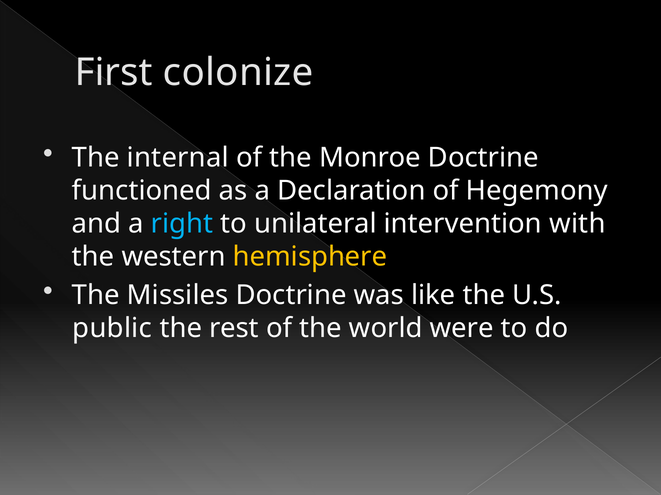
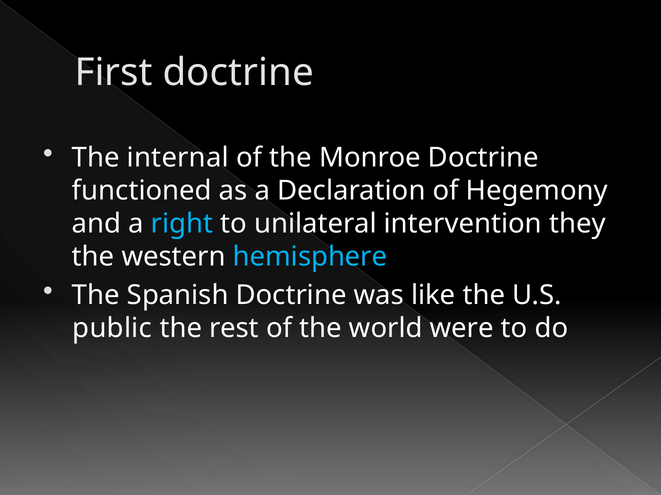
First colonize: colonize -> doctrine (238, 73)
with: with -> they (577, 224)
hemisphere colour: yellow -> light blue (310, 257)
Missiles: Missiles -> Spanish (178, 296)
